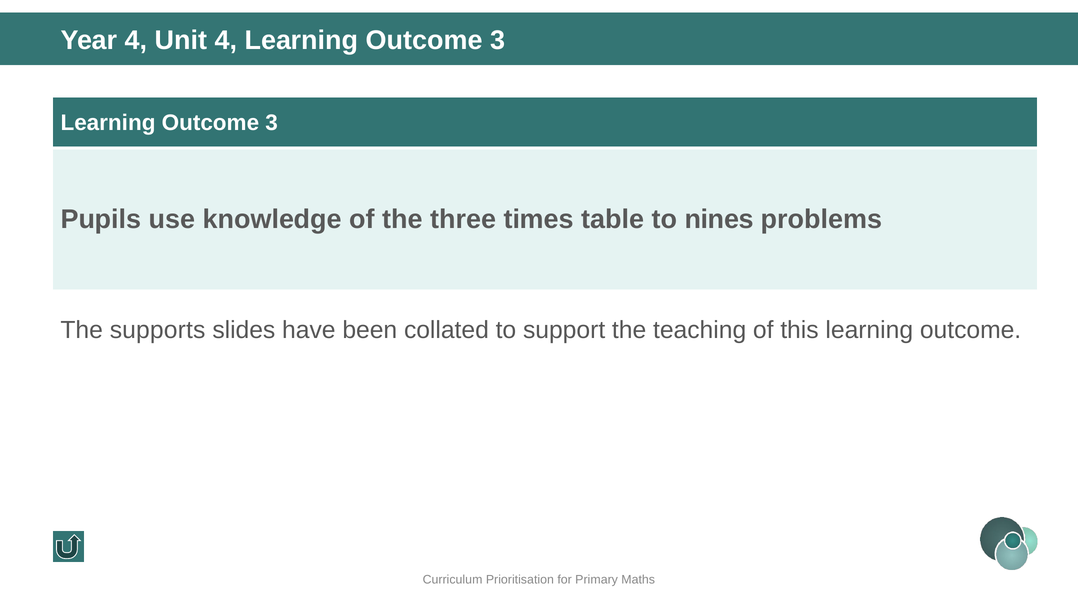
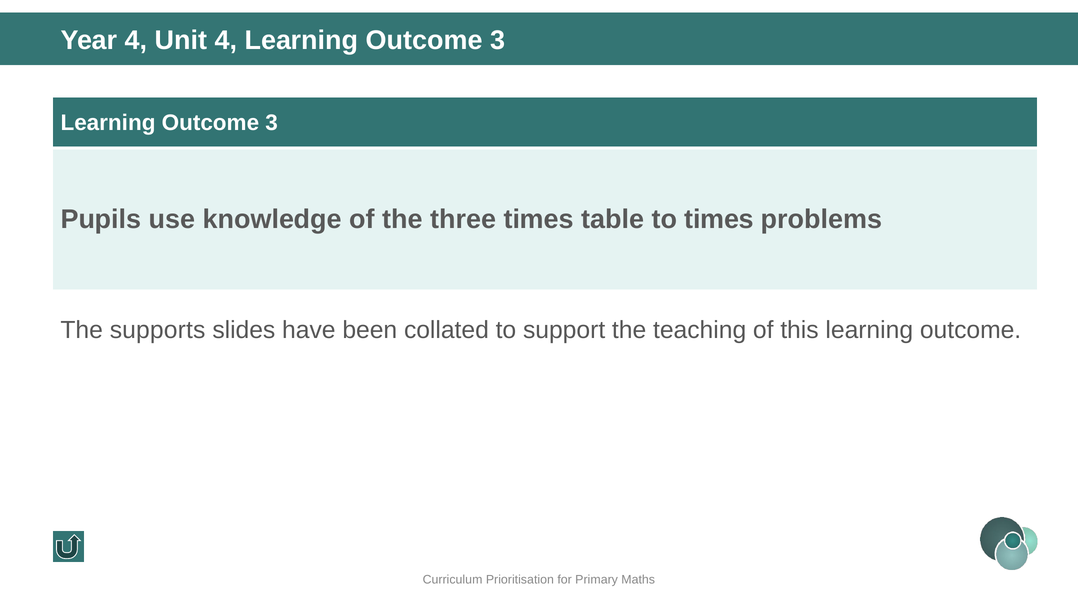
to nines: nines -> times (719, 219)
